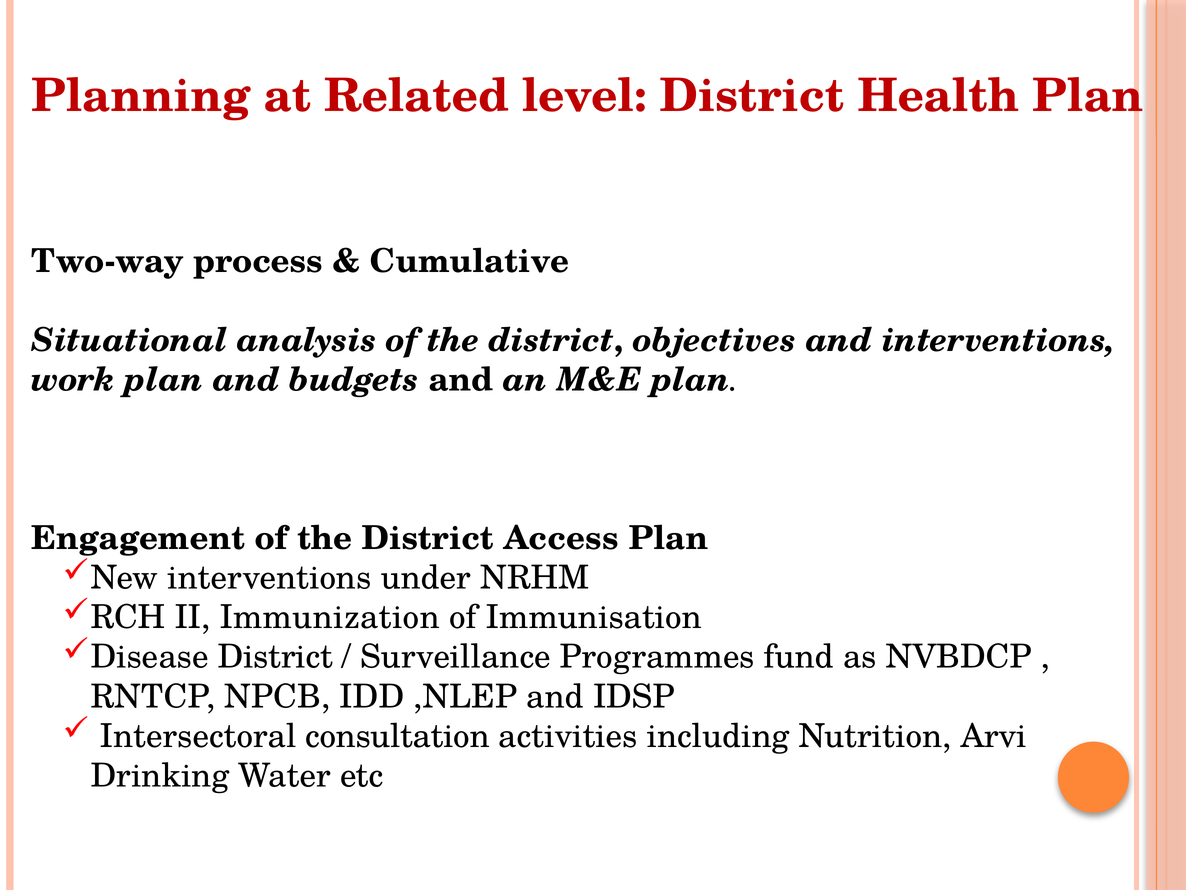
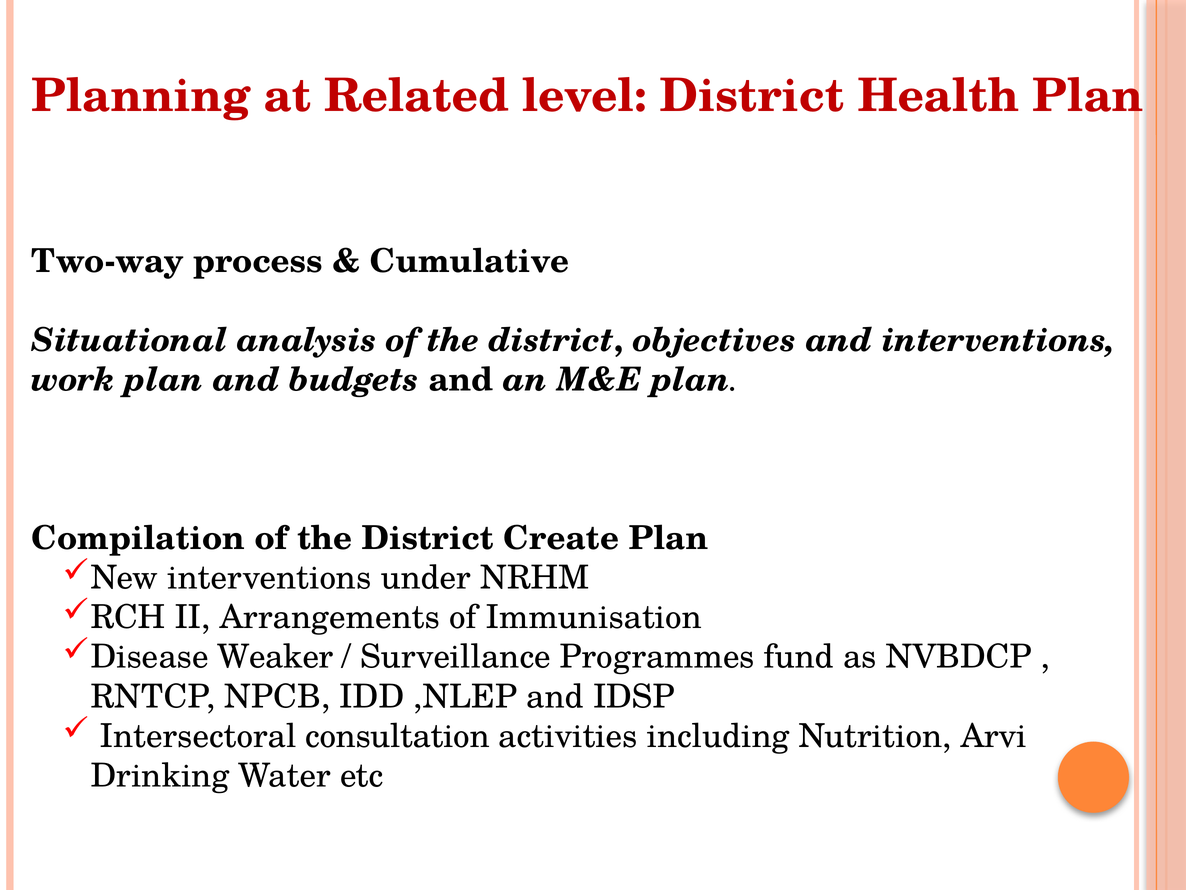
Engagement: Engagement -> Compilation (138, 538)
Access: Access -> Create (561, 538)
Immunization: Immunization -> Arrangements (330, 617)
Disease District: District -> Weaker (275, 657)
